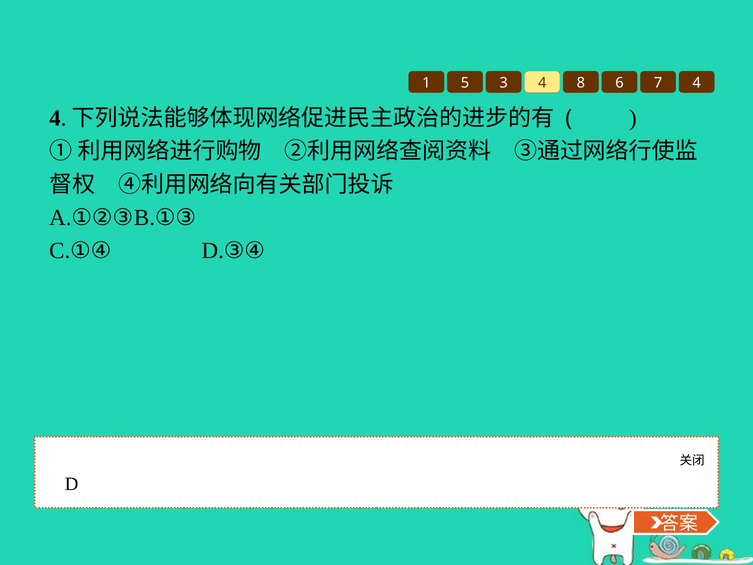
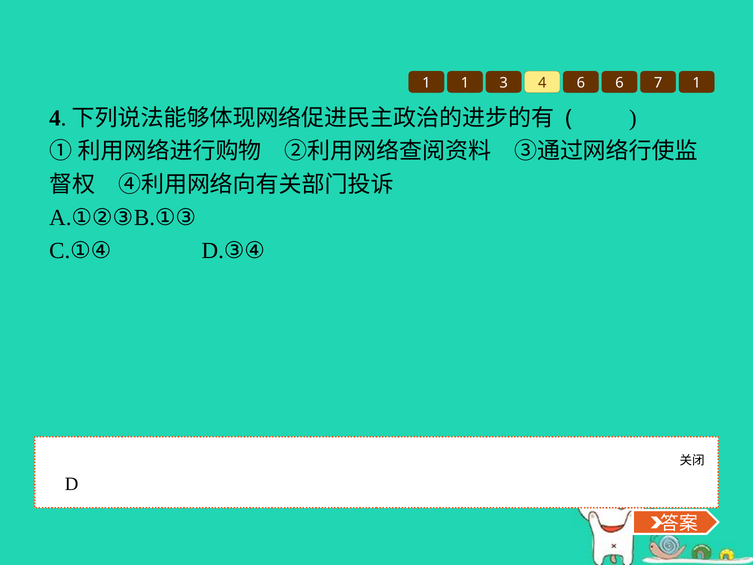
1 5: 5 -> 1 (465, 83)
4 8: 8 -> 6 (581, 83)
7 4: 4 -> 1 (697, 83)
